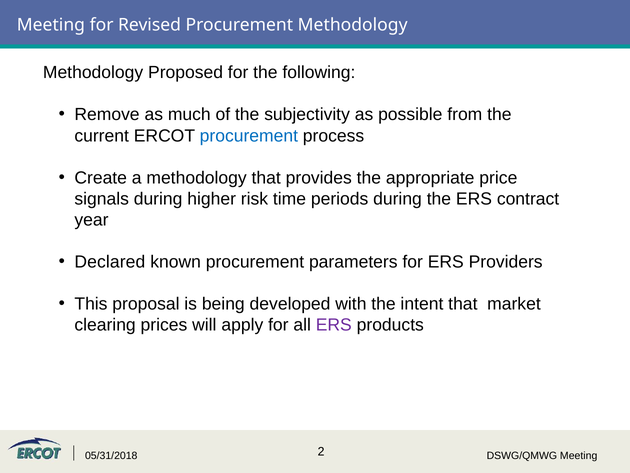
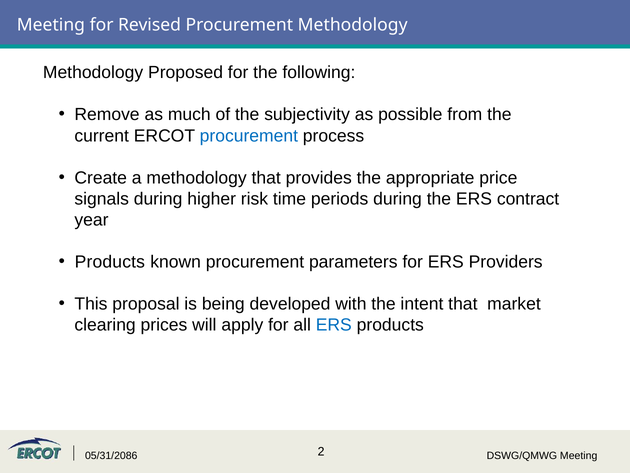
Declared: Declared -> Products (110, 262)
ERS colour: purple -> blue (334, 325)
05/31/2018: 05/31/2018 -> 05/31/2086 (111, 455)
